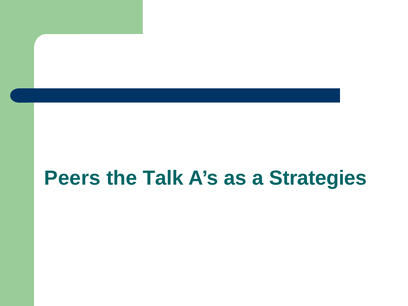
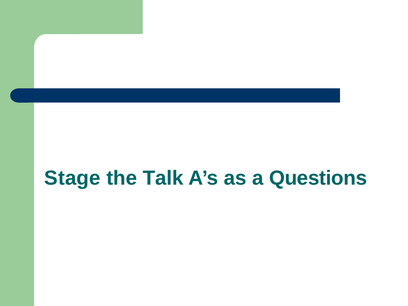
Peers: Peers -> Stage (72, 178)
Strategies: Strategies -> Questions (318, 178)
